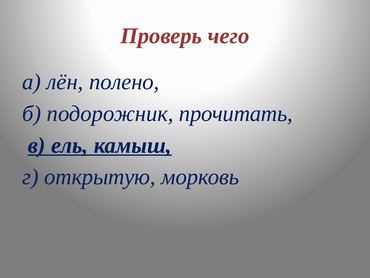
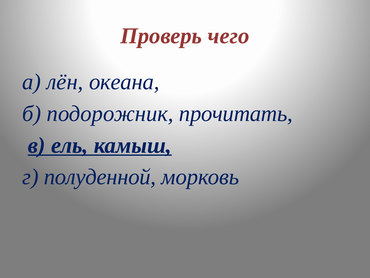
полено: полено -> океана (124, 82)
открытую: открытую -> полуденной (100, 177)
